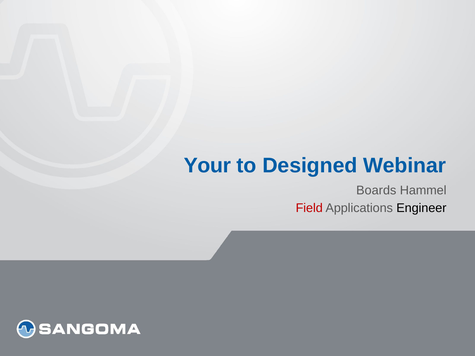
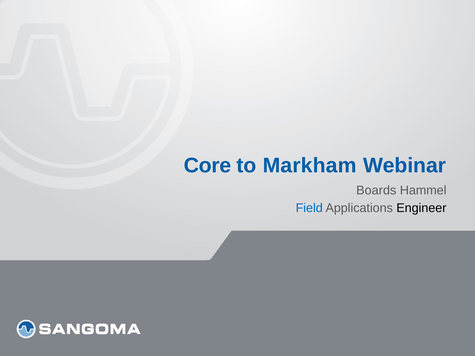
Your: Your -> Core (207, 166)
Designed: Designed -> Markham (310, 166)
Field colour: red -> blue (309, 208)
